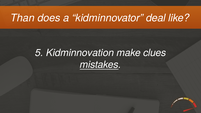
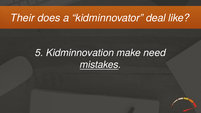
Than: Than -> Their (22, 18)
clues: clues -> need (155, 53)
